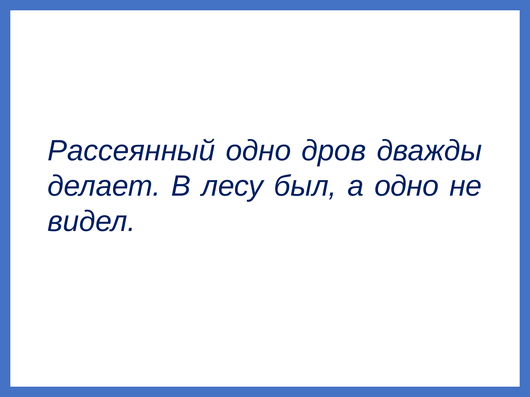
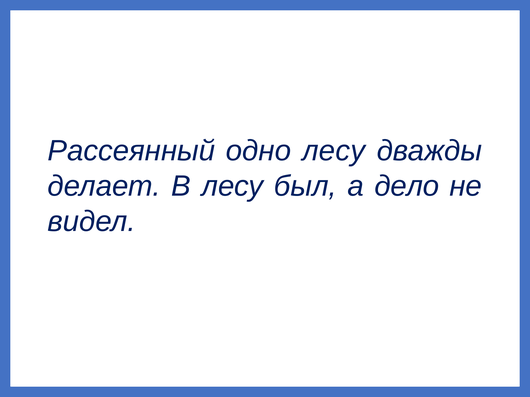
одно дров: дров -> лесу (334, 151)
а одно: одно -> дело (407, 186)
